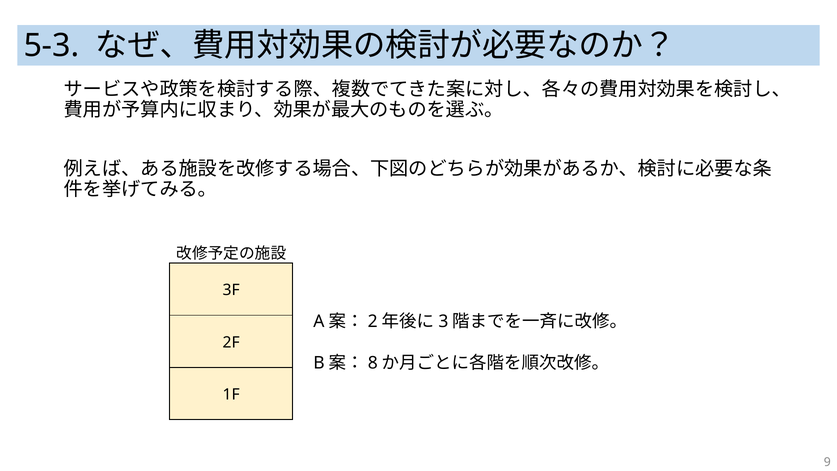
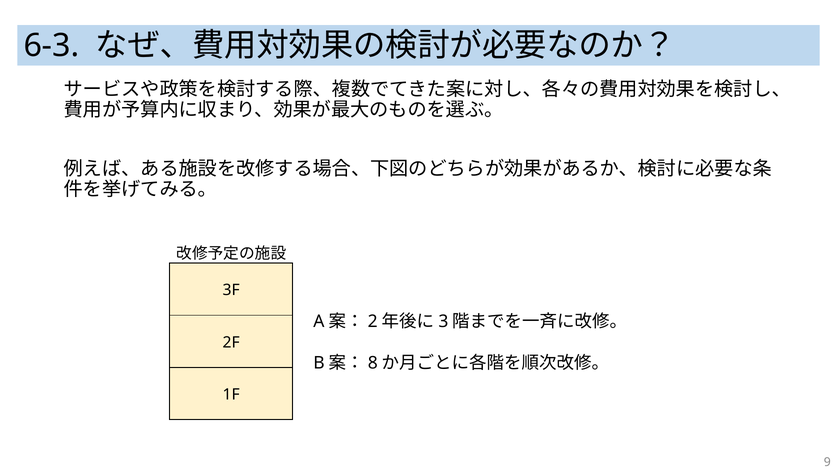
5-3: 5-3 -> 6-3 (51, 45)
